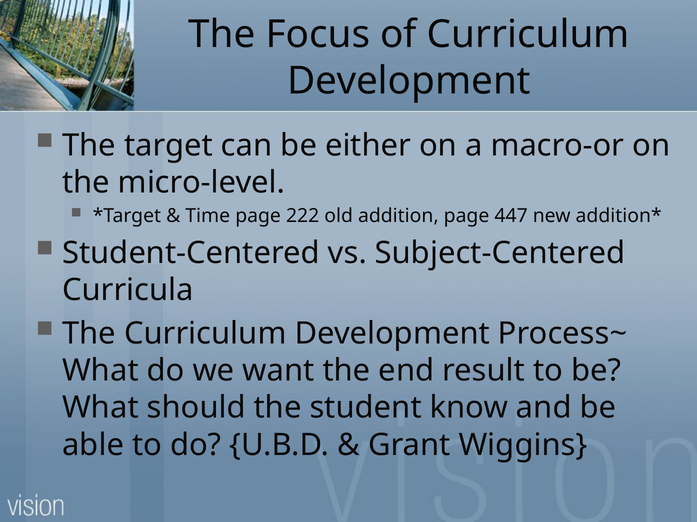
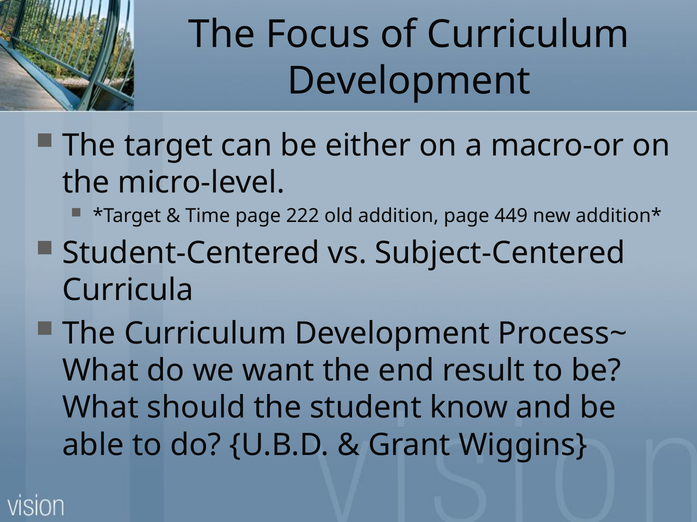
447: 447 -> 449 (511, 216)
